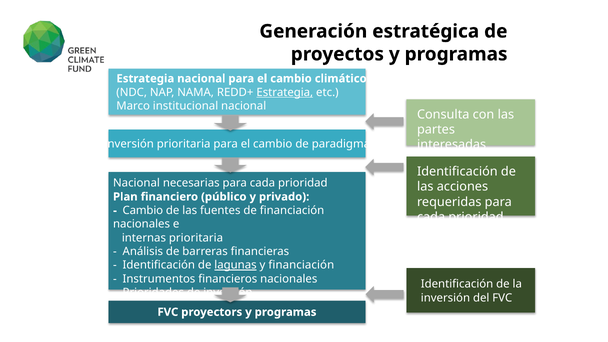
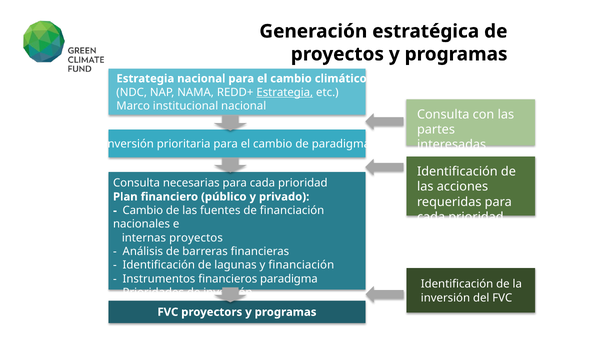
Nacional: Nacional -> Consulta (136, 183)
internas prioritaria: prioritaria -> proyectos (196, 238)
lagunas underline: present -> none (235, 265)
financieros nacionales: nacionales -> paradigma (289, 279)
